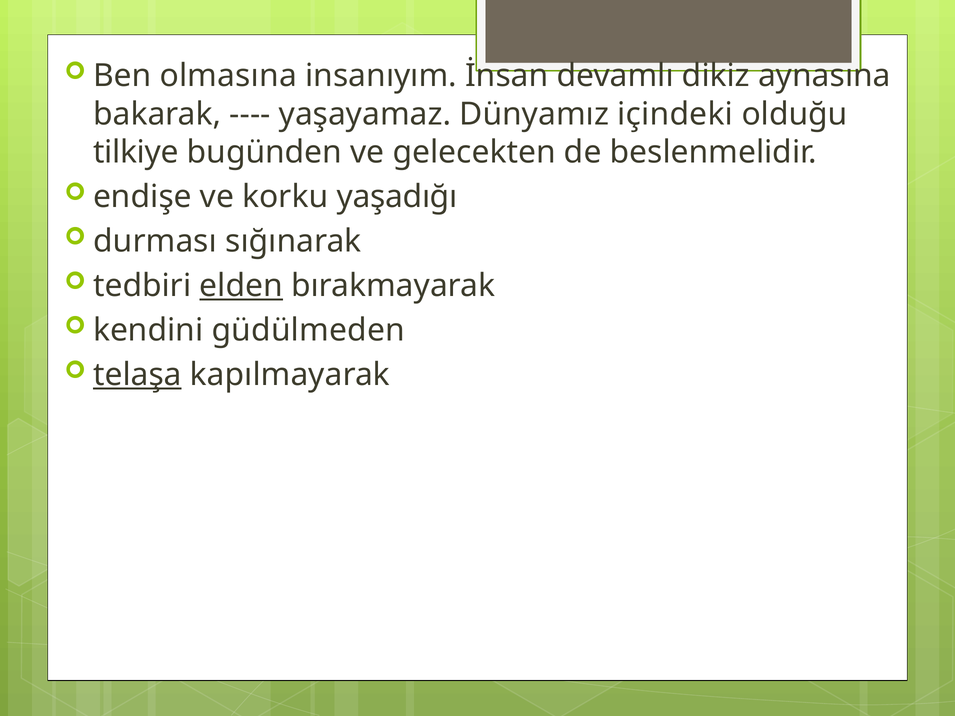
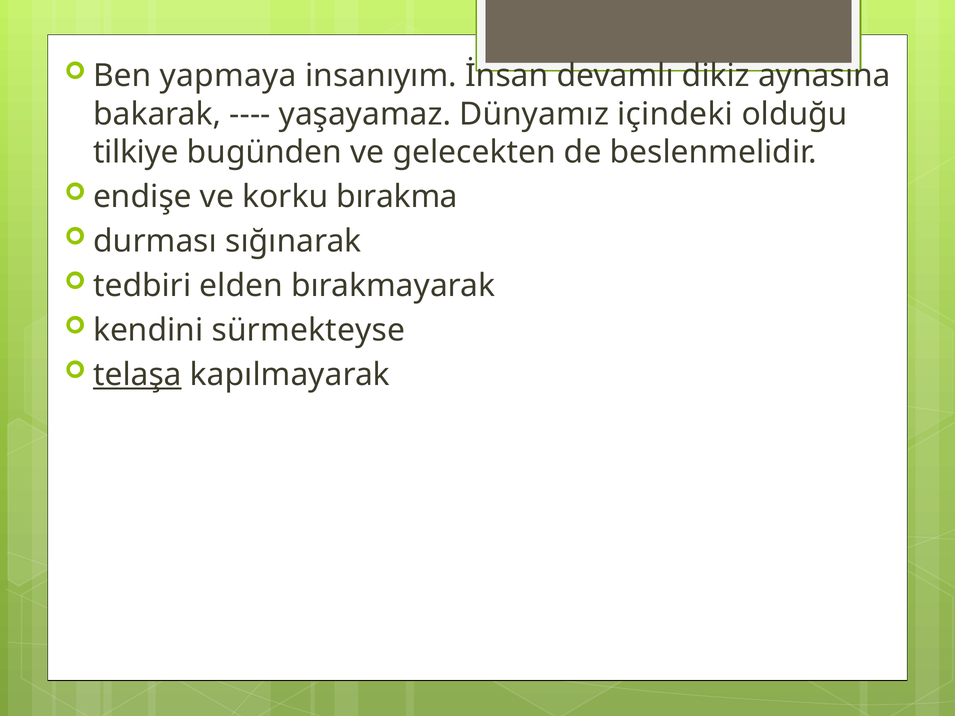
olmasına: olmasına -> yapmaya (228, 76)
yaşadığı: yaşadığı -> bırakma (397, 197)
elden underline: present -> none (241, 286)
güdülmeden: güdülmeden -> sürmekteyse (308, 331)
